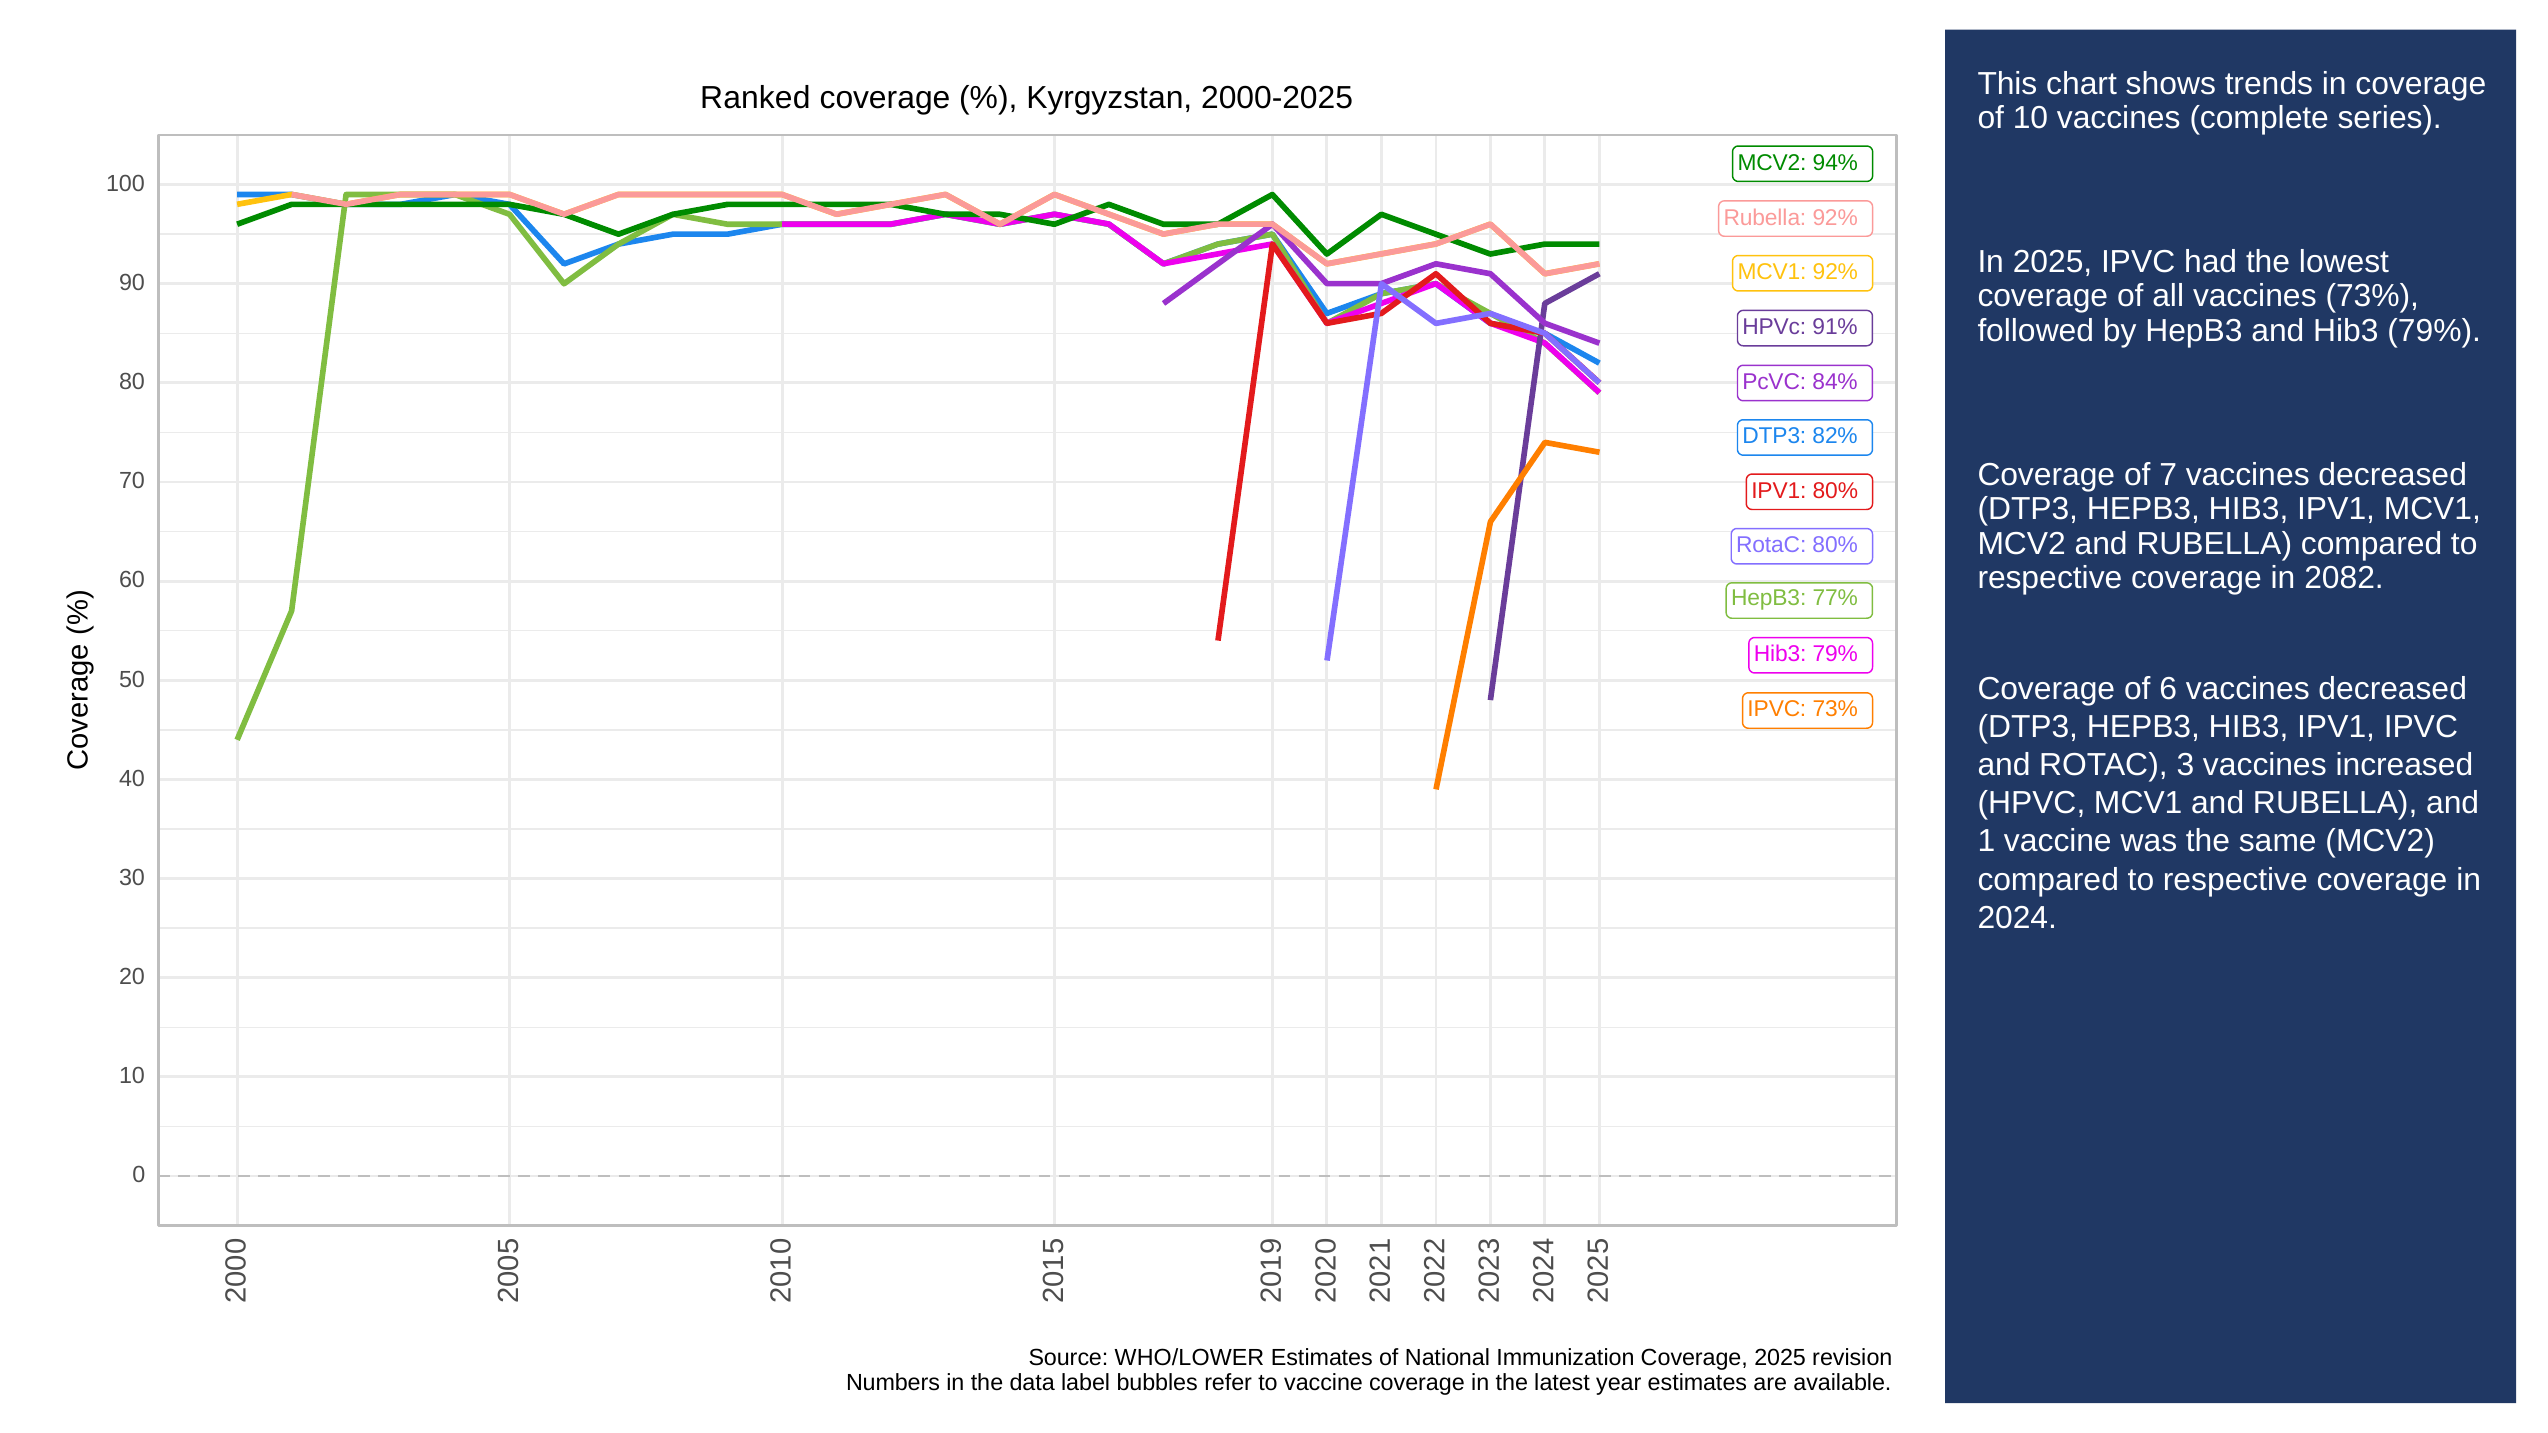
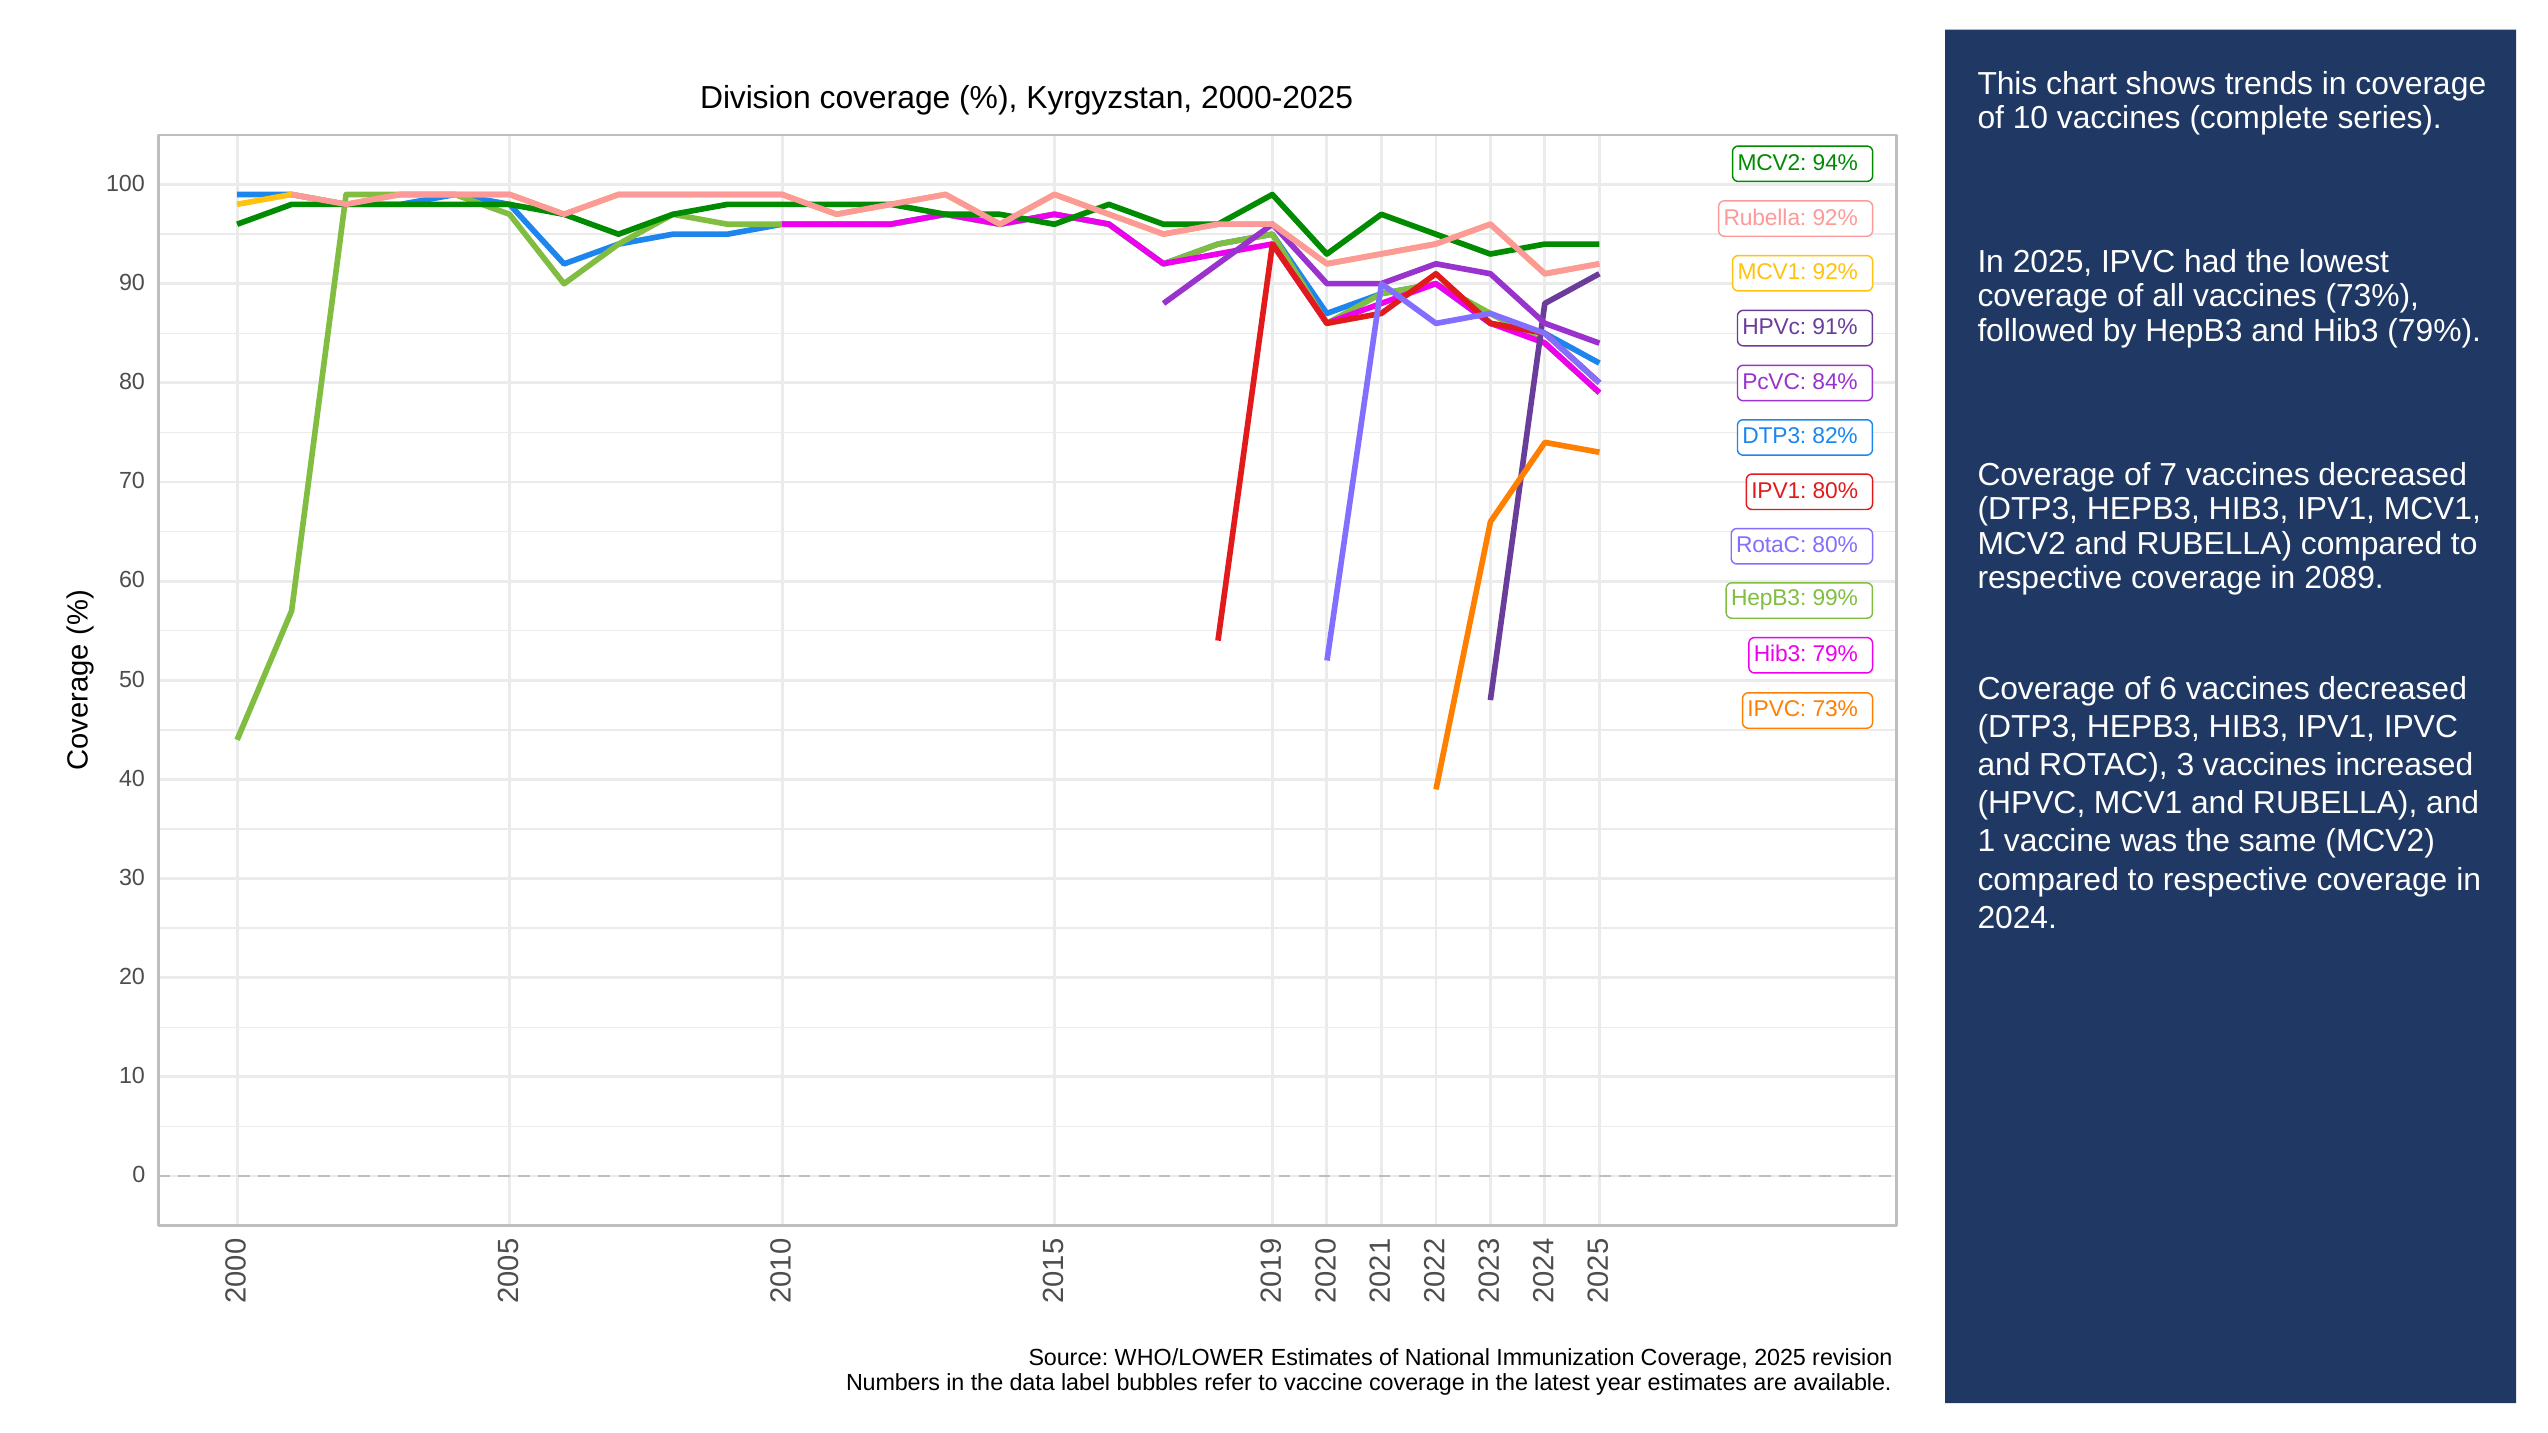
Ranked: Ranked -> Division (755, 98)
2082: 2082 -> 2089 (2344, 578)
77%: 77% -> 99% (1835, 598)
